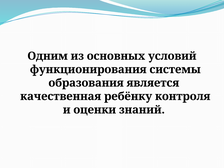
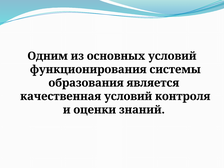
качественная ребёнку: ребёнку -> условий (128, 96)
